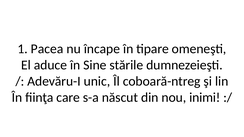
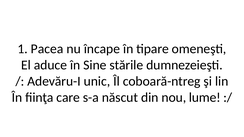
inimi: inimi -> lume (205, 98)
